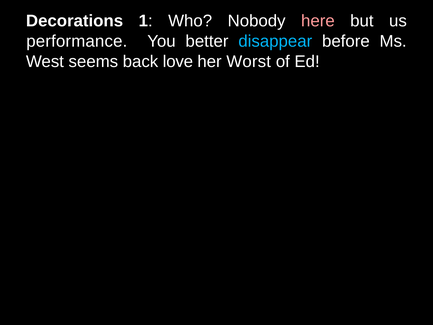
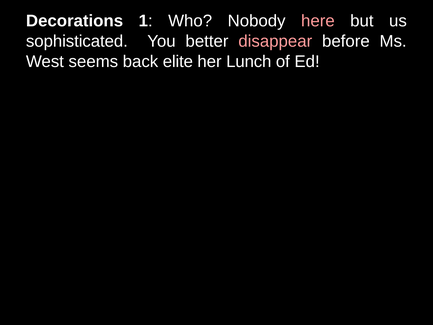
performance: performance -> sophisticated (77, 41)
disappear colour: light blue -> pink (275, 41)
love: love -> elite (178, 61)
Worst: Worst -> Lunch (249, 61)
